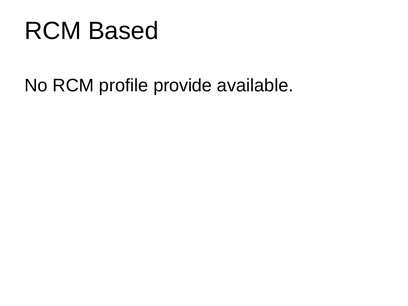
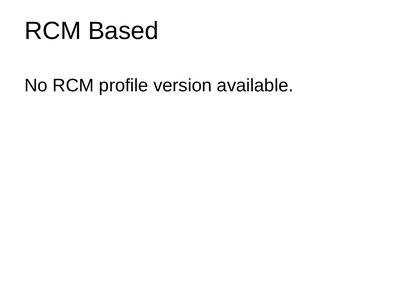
provide: provide -> version (183, 86)
